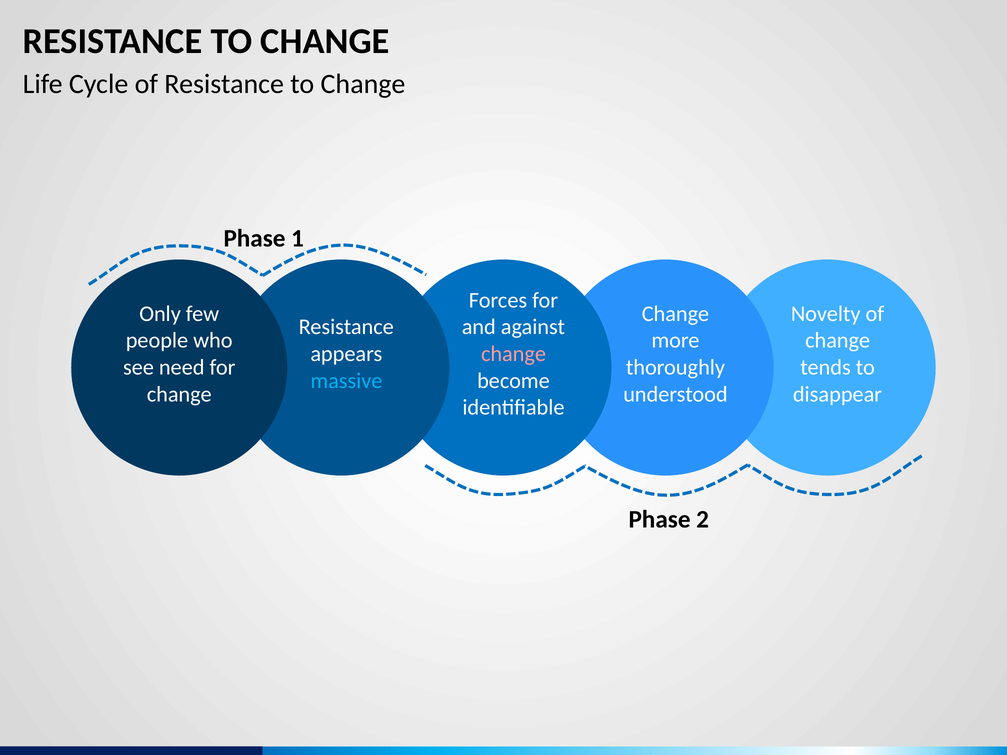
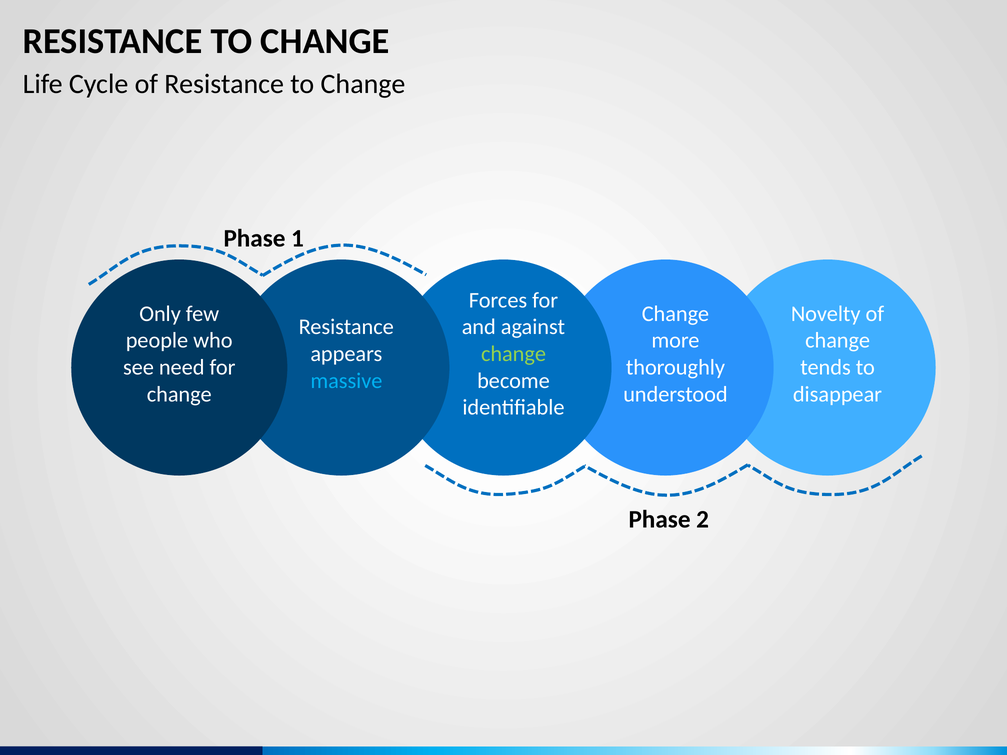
change colour: pink -> light green (514, 354)
